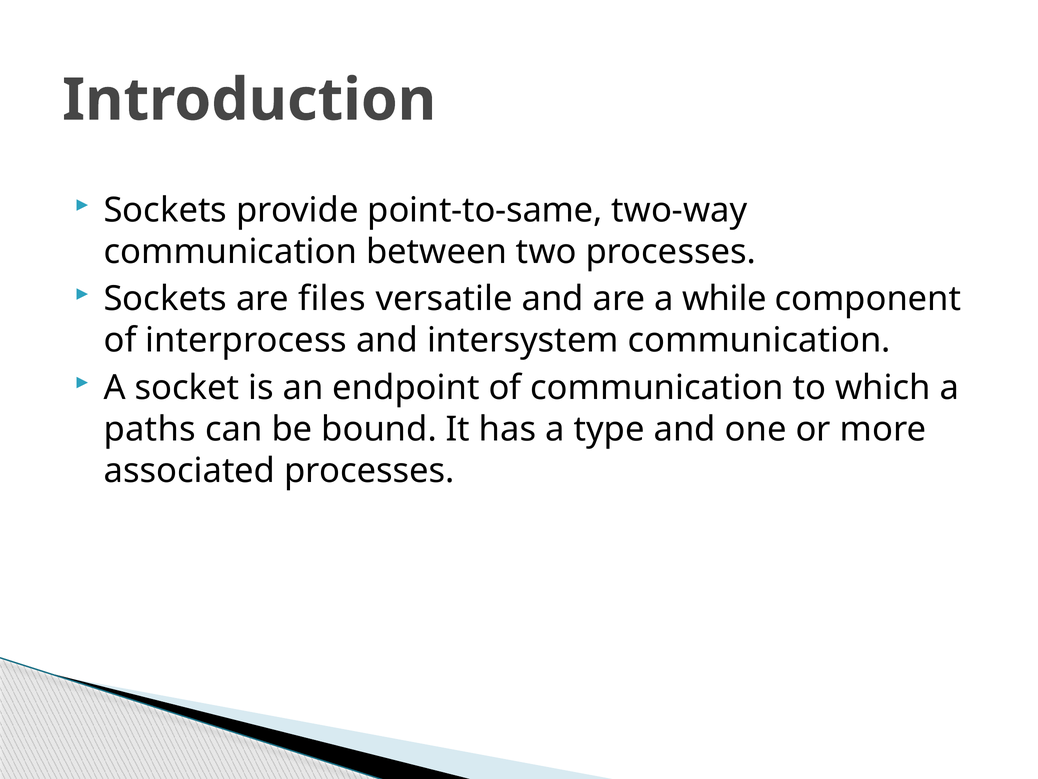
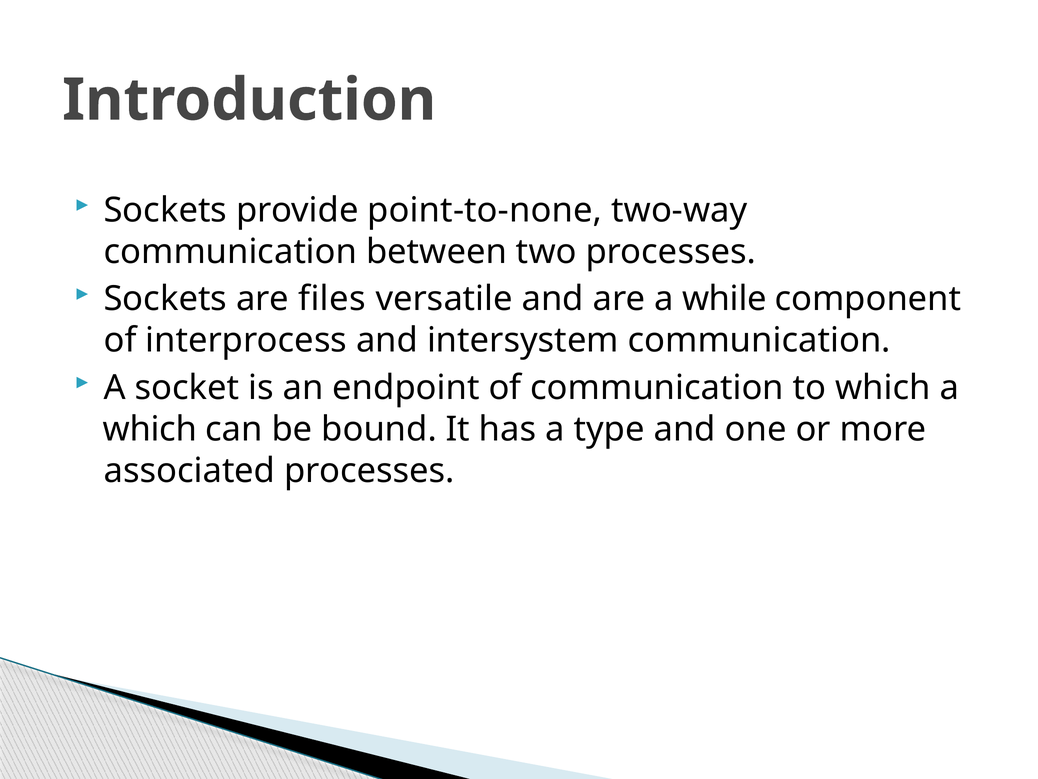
point-to-same: point-to-same -> point-to-none (485, 210)
paths: paths -> which (150, 429)
